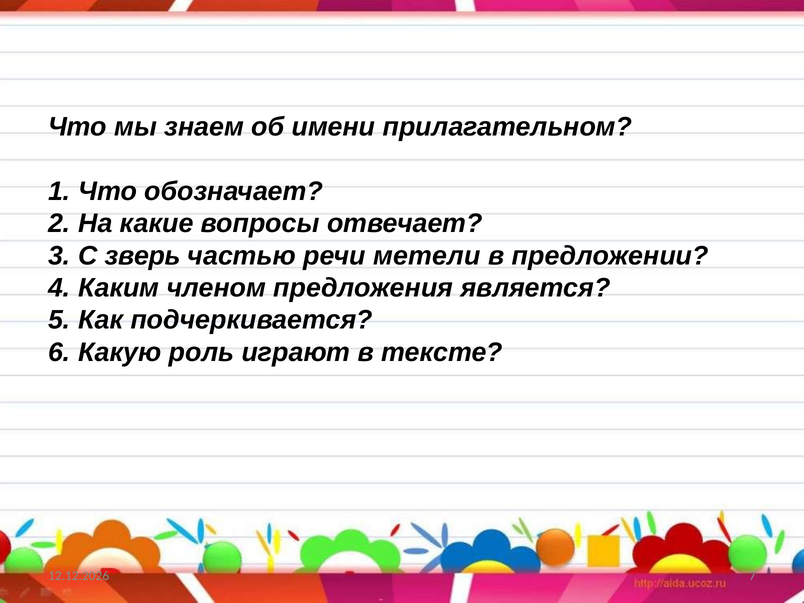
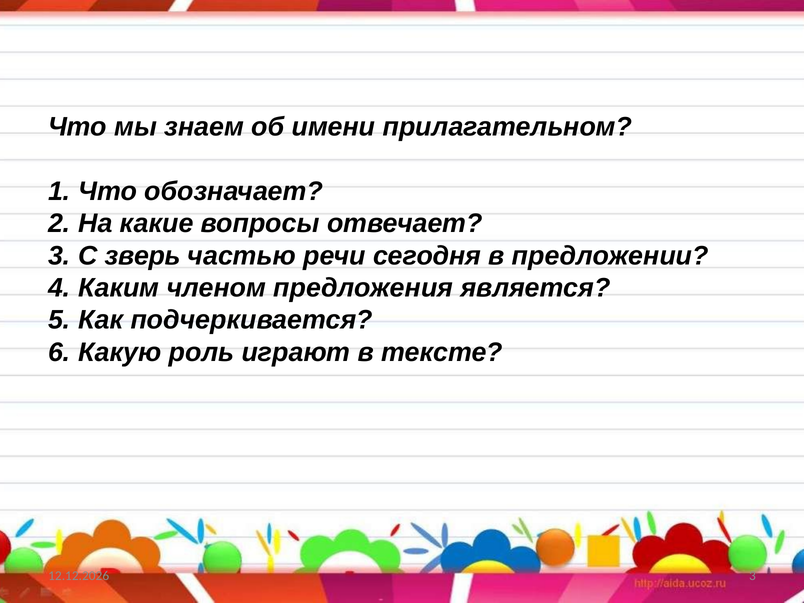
метели: метели -> сегодня (427, 256)
7: 7 -> 3 (752, 576)
